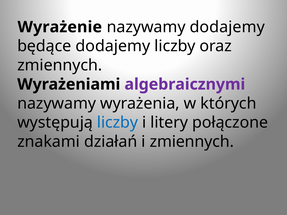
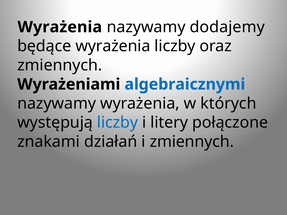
Wyrażenie: Wyrażenie -> Wyrażenia (60, 27)
będące dodajemy: dodajemy -> wyrażenia (113, 46)
algebraicznymi colour: purple -> blue (185, 84)
